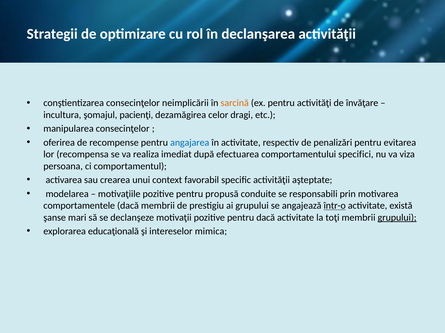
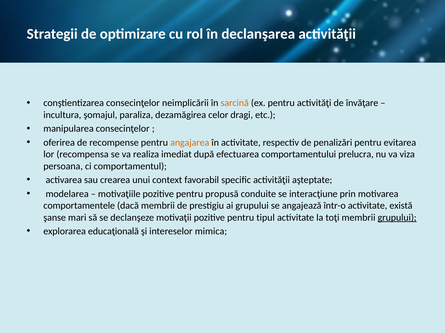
pacienţi: pacienţi -> paraliza (136, 115)
angajarea colour: blue -> orange (190, 143)
specifici: specifici -> prelucra (356, 155)
responsabili: responsabili -> interacţiune (313, 194)
într-o underline: present -> none (335, 206)
pentru dacă: dacă -> tipul (266, 218)
